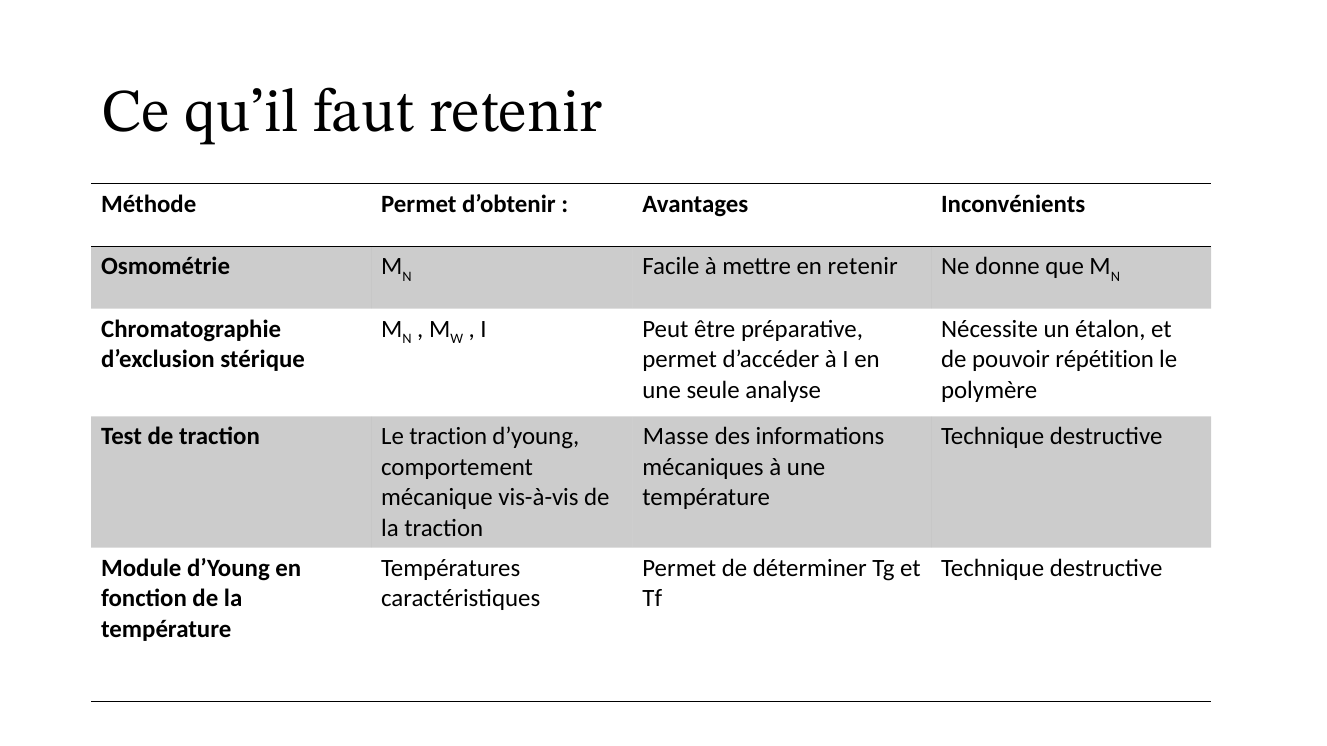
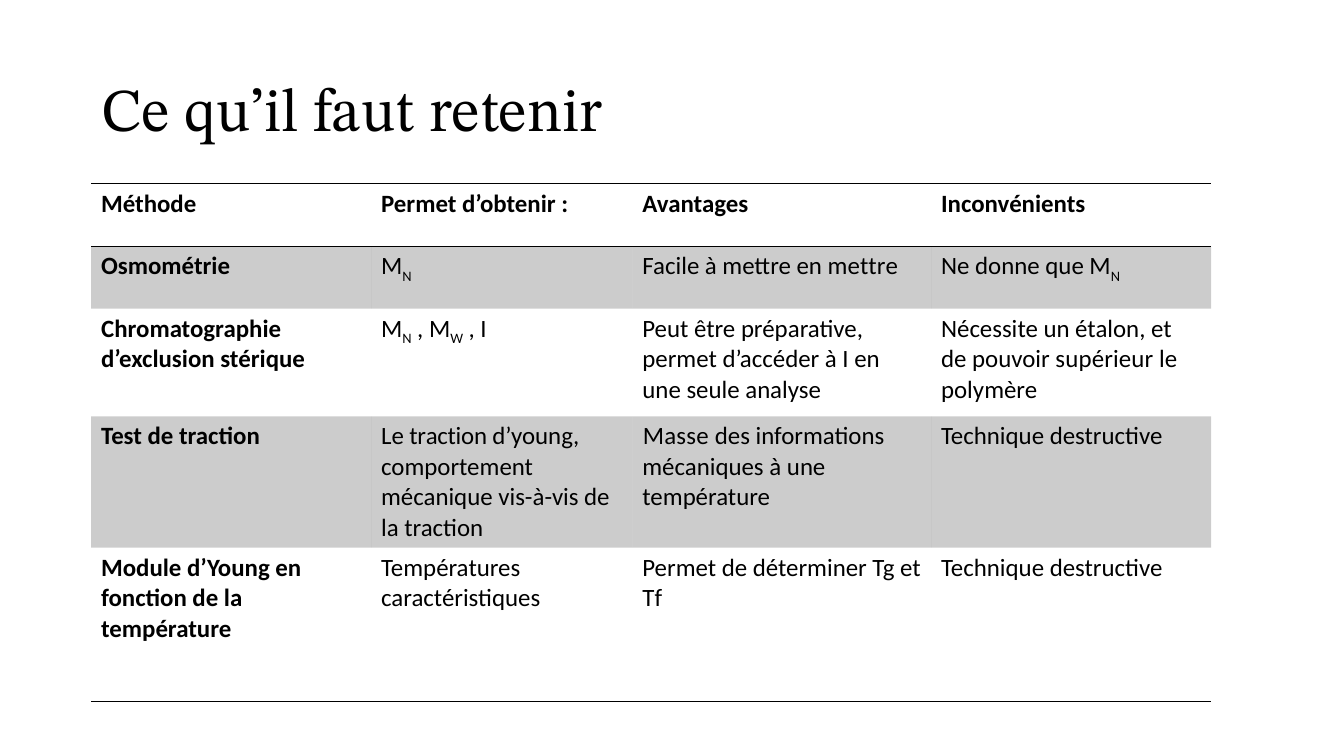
en retenir: retenir -> mettre (863, 267)
répétition: répétition -> supérieur (1104, 360)
